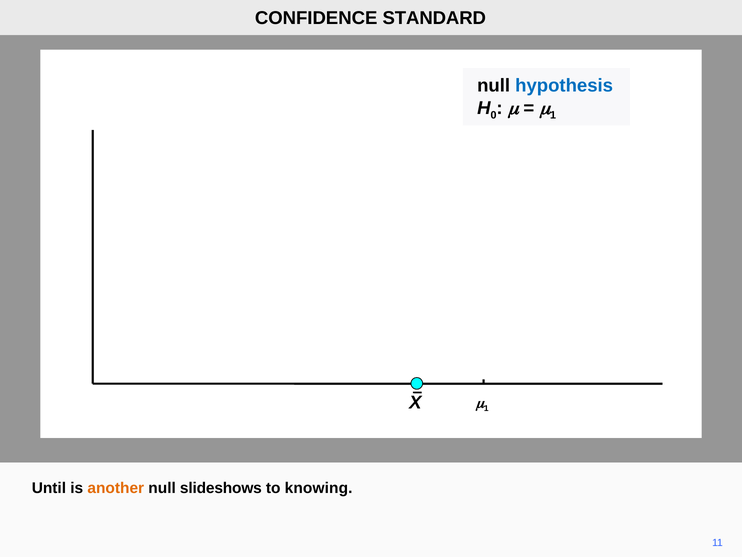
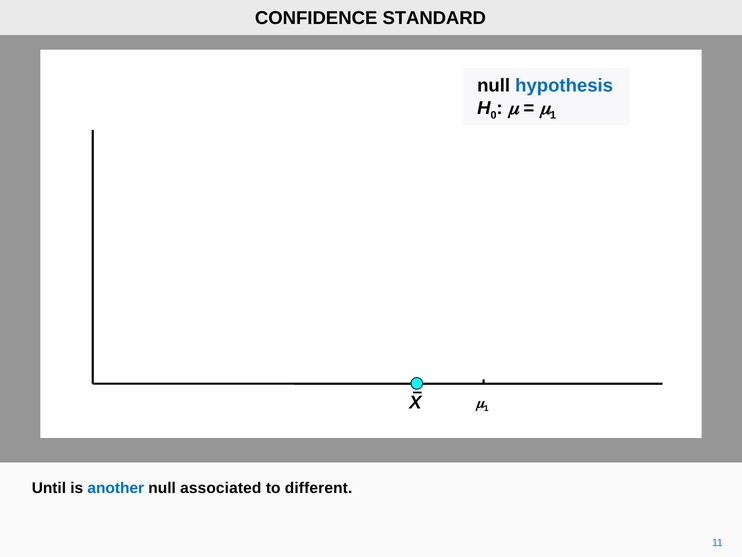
another colour: orange -> blue (116, 488)
slideshows: slideshows -> associated (221, 488)
knowing: knowing -> different (319, 488)
